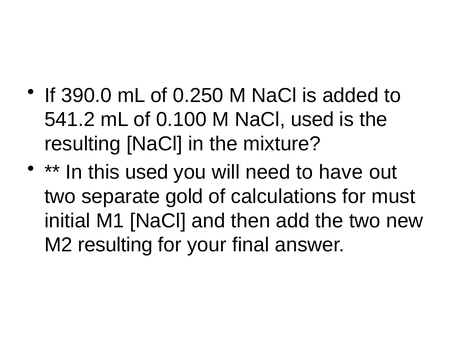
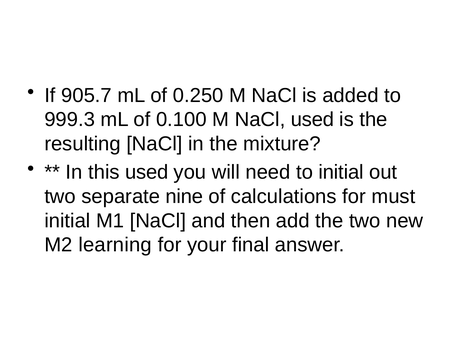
390.0: 390.0 -> 905.7 (86, 95)
541.2: 541.2 -> 999.3 (70, 120)
to have: have -> initial (341, 172)
gold: gold -> nine (184, 197)
M2 resulting: resulting -> learning (115, 245)
